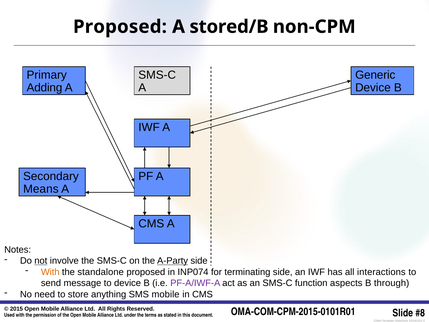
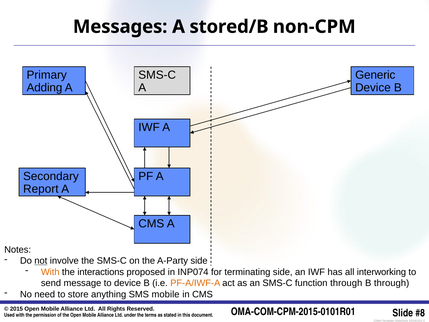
Proposed: Proposed -> Messages (120, 27)
Means: Means -> Report (41, 189)
A-Party underline: present -> none (173, 261)
standalone: standalone -> interactions (101, 272)
interactions: interactions -> interworking (381, 272)
PF-A/IWF-A colour: purple -> orange (195, 283)
function aspects: aspects -> through (346, 283)
